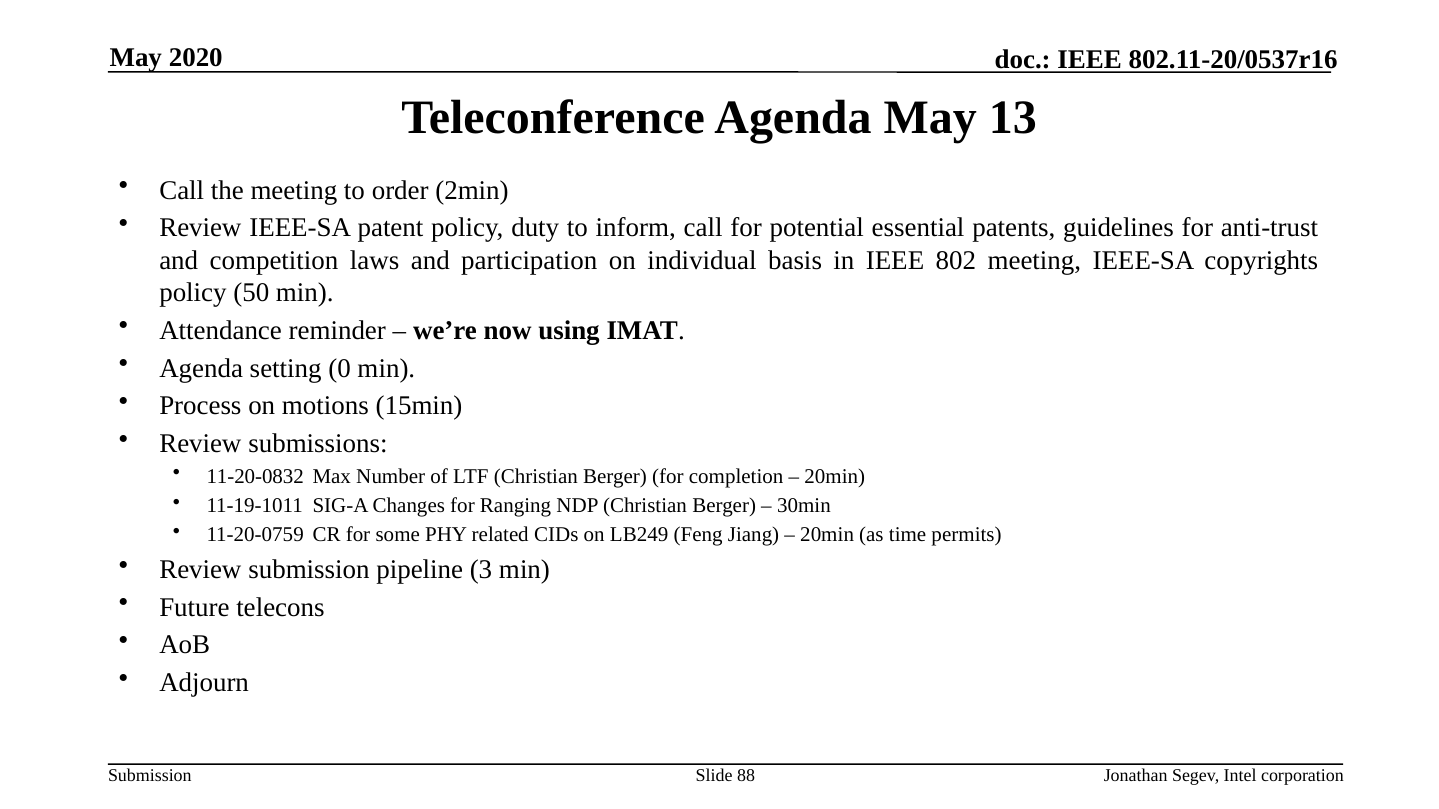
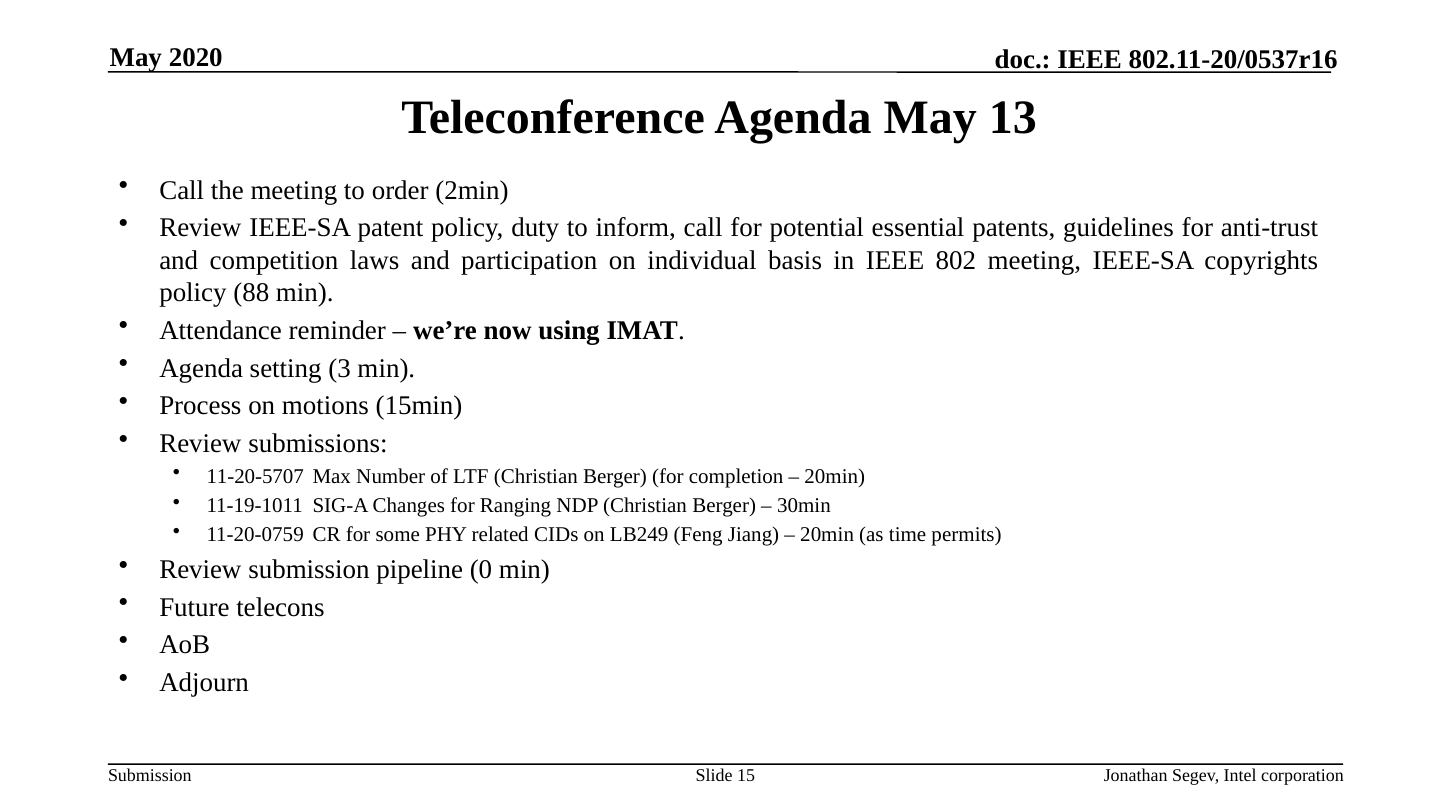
50: 50 -> 88 (251, 293)
0: 0 -> 3 (340, 368)
11-20-0832: 11-20-0832 -> 11-20-5707 (255, 476)
3: 3 -> 0 (481, 570)
88: 88 -> 15 (746, 776)
